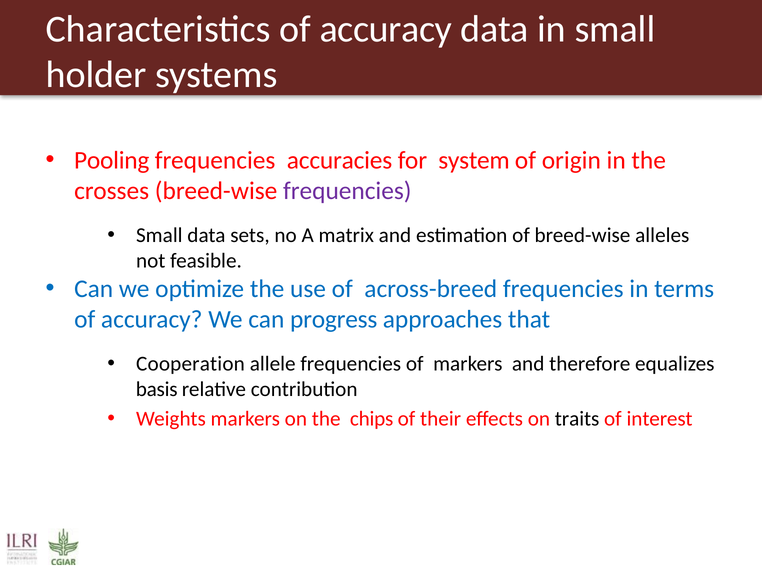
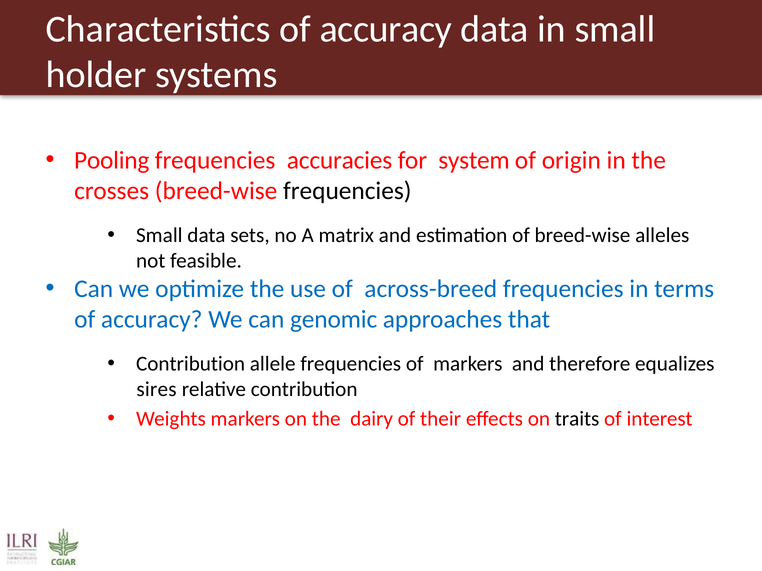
frequencies colour: purple -> black (347, 191)
progress: progress -> genomic (334, 320)
Cooperation: Cooperation -> Contribution (191, 364)
basis: basis -> sires (156, 390)
chips: chips -> dairy (372, 419)
